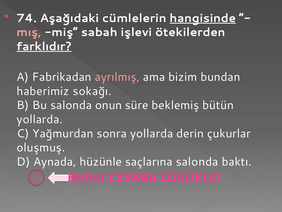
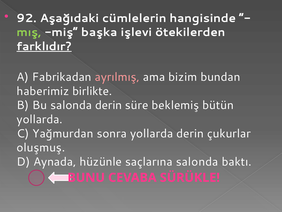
74: 74 -> 92 (27, 18)
hangisinde underline: present -> none (203, 18)
mış colour: pink -> light green (29, 32)
sabah: sabah -> başka (99, 32)
sokağı: sokağı -> birlikte (92, 91)
salonda onun: onun -> derin (109, 105)
